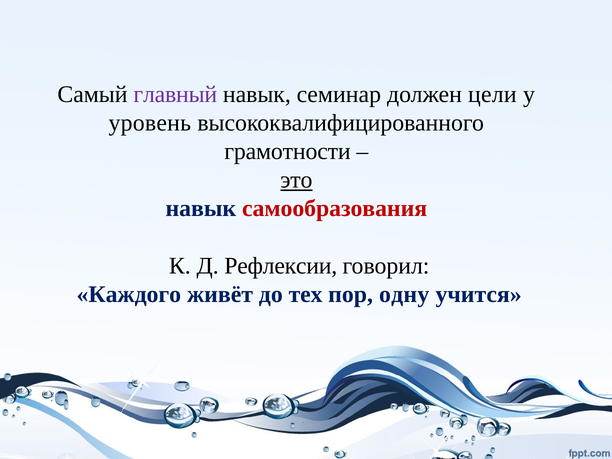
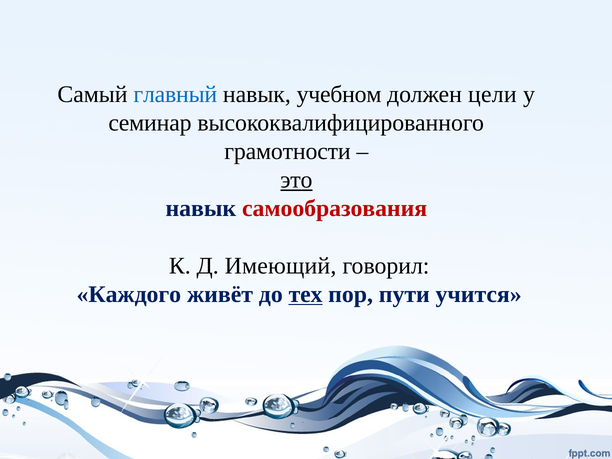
главный colour: purple -> blue (175, 94)
семинар: семинар -> учебном (339, 94)
уровень: уровень -> семинар (150, 123)
Рефлексии: Рефлексии -> Имеющий (281, 266)
тех underline: none -> present (306, 294)
одну: одну -> пути (404, 294)
